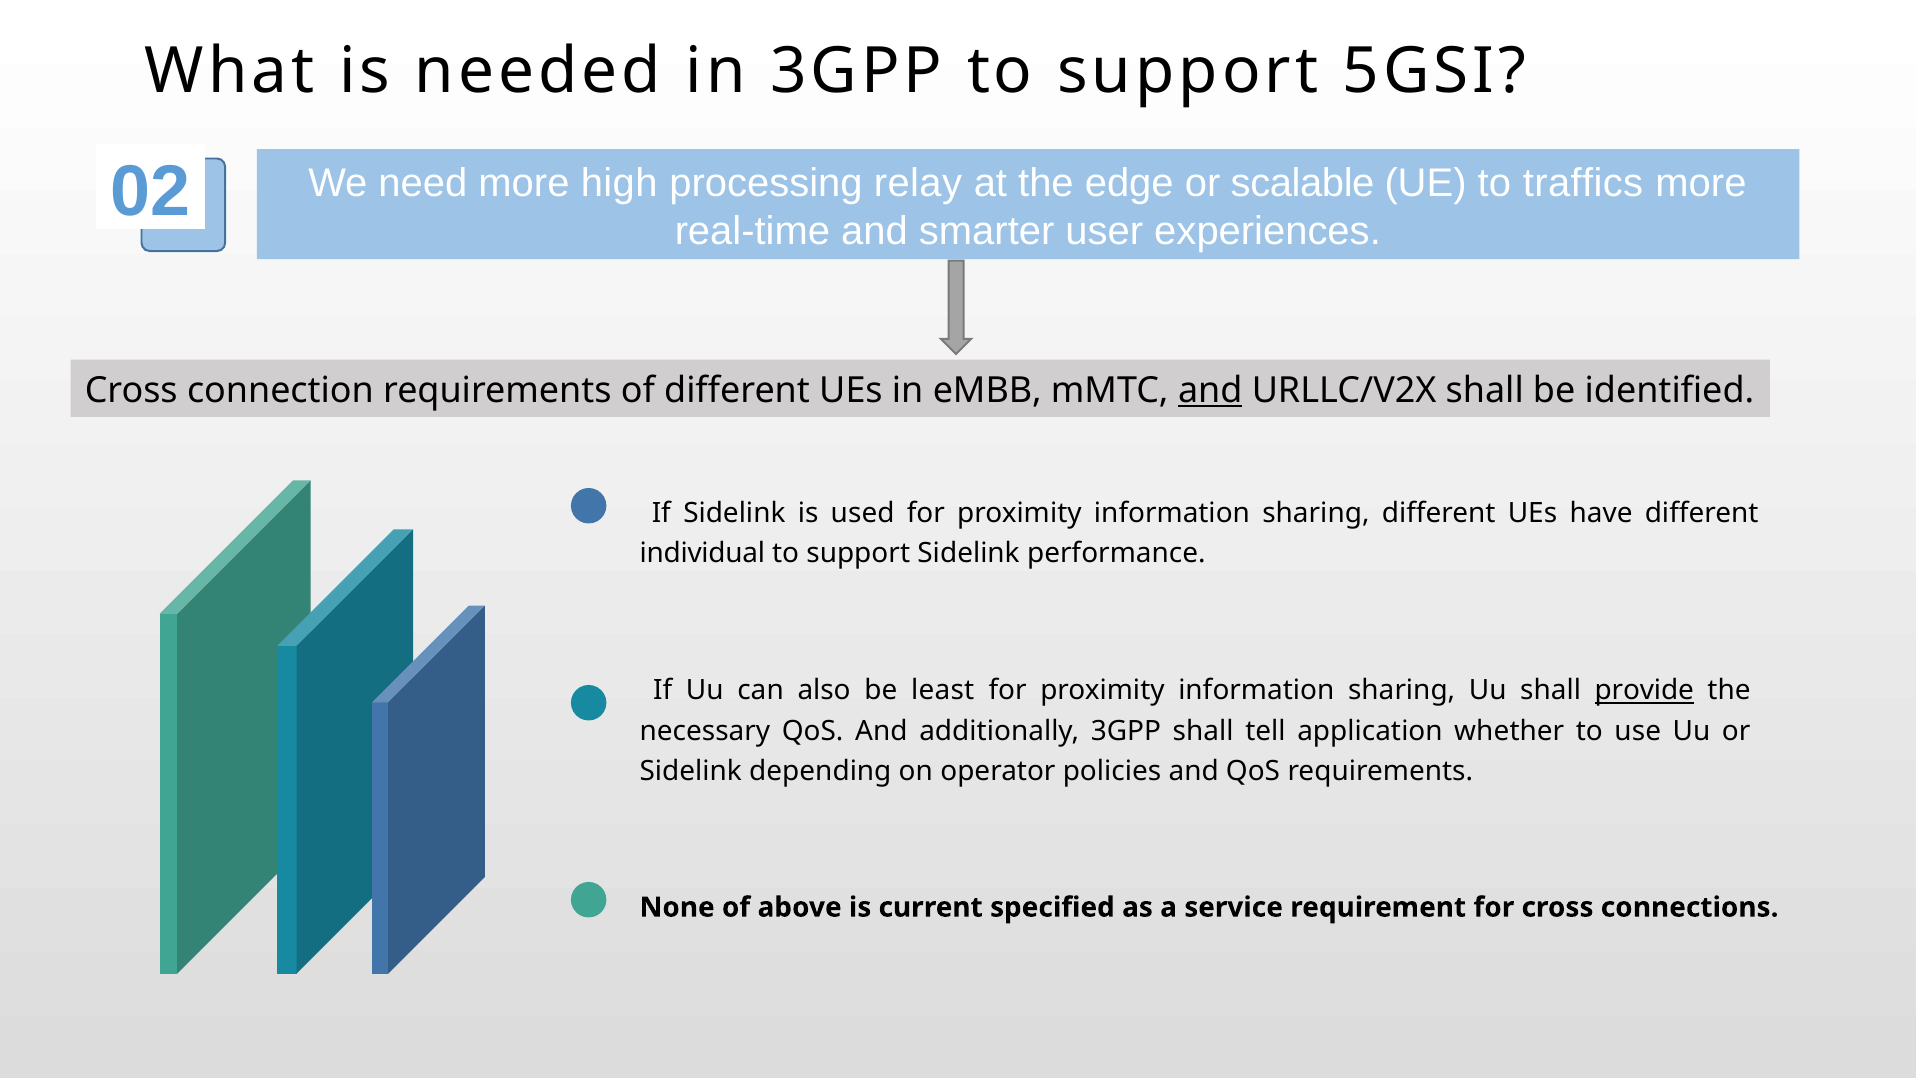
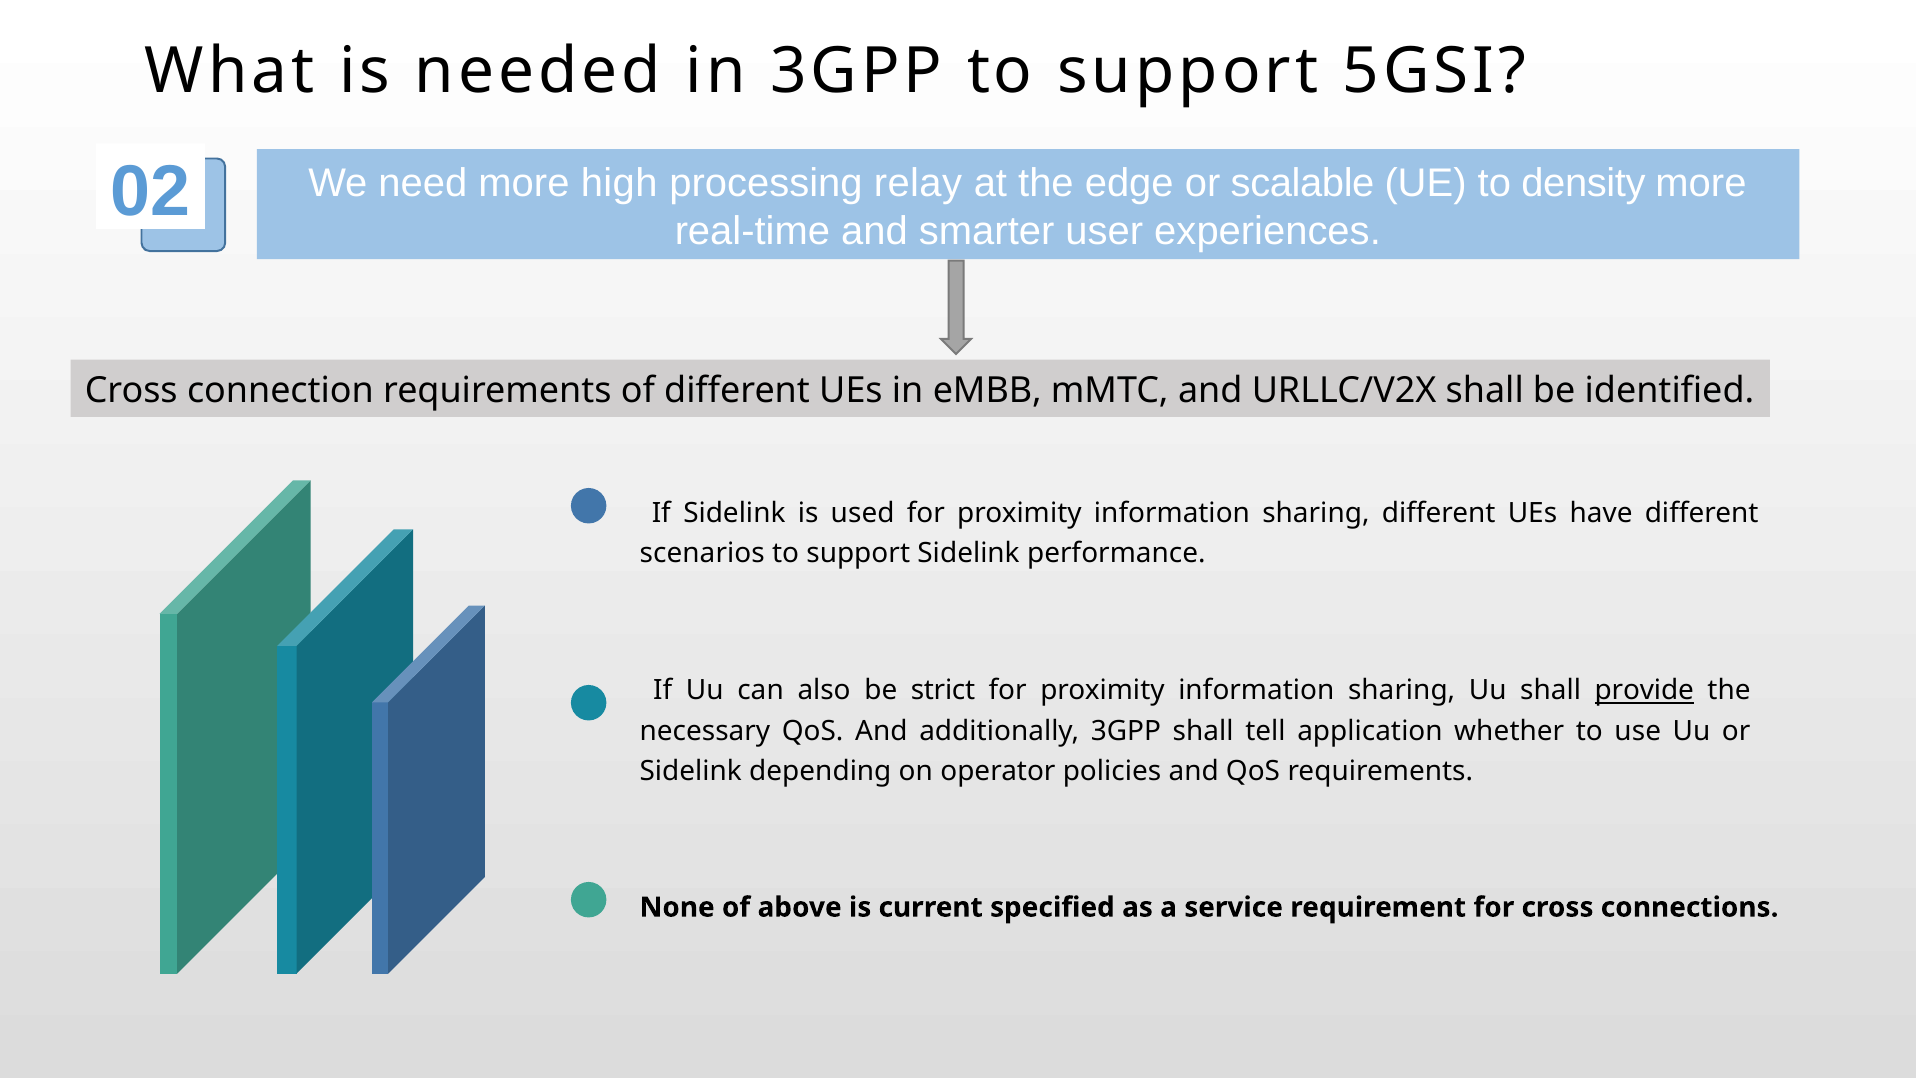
traffics: traffics -> density (1583, 183)
and underline: present -> none (1210, 391)
individual: individual -> scenarios (702, 554)
least: least -> strict (943, 691)
